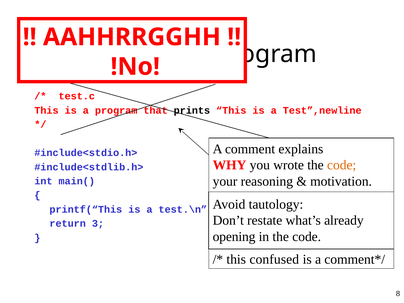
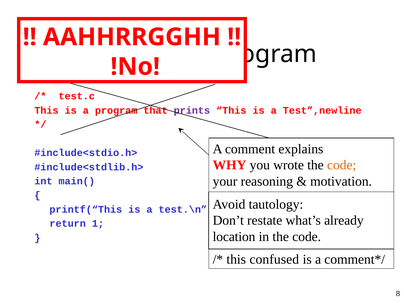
prints colour: black -> purple (192, 110)
3: 3 -> 1 (98, 224)
opening: opening -> location (234, 237)
